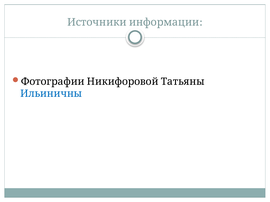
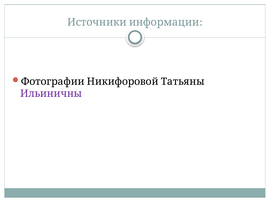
Ильиничны colour: blue -> purple (51, 94)
